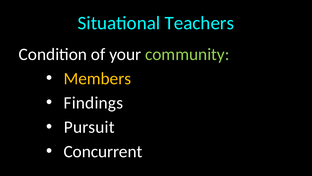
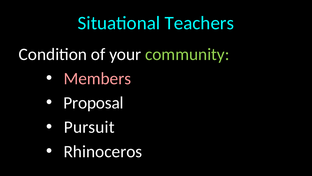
Members colour: yellow -> pink (97, 78)
Findings: Findings -> Proposal (94, 103)
Concurrent: Concurrent -> Rhinoceros (103, 151)
